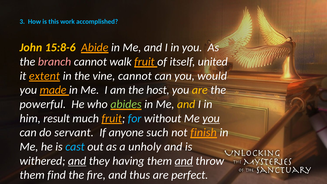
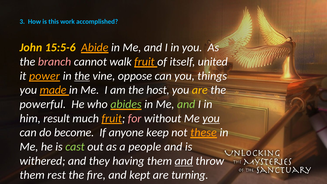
15:8-6: 15:8-6 -> 15:5-6 (60, 48)
extent: extent -> power (44, 76)
the underline: none -> present (82, 76)
vine cannot: cannot -> oppose (135, 76)
would: would -> things (212, 76)
and colour: yellow -> light green (186, 104)
for colour: light blue -> pink (135, 118)
servant: servant -> become (74, 133)
such: such -> keep (158, 133)
finish: finish -> these (204, 133)
cast colour: light blue -> light green (75, 147)
unholy: unholy -> people (145, 147)
and underline: present -> none (77, 161)
find: find -> rest (57, 175)
thus: thus -> kept (140, 175)
perfect: perfect -> turning (190, 175)
